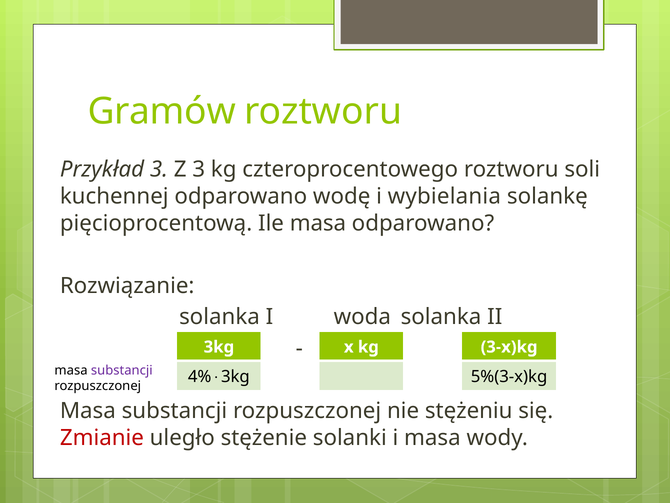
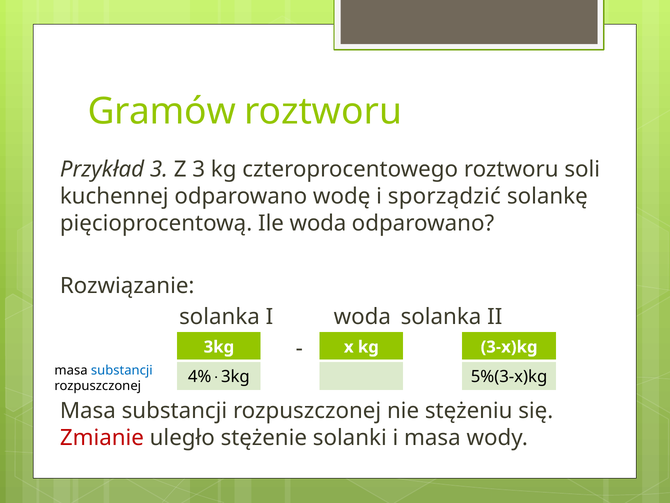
wybielania: wybielania -> sporządzić (444, 196)
Ile masa: masa -> woda (318, 223)
substancji colour: purple -> blue (122, 370)
